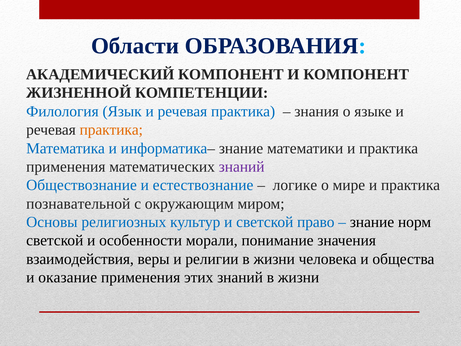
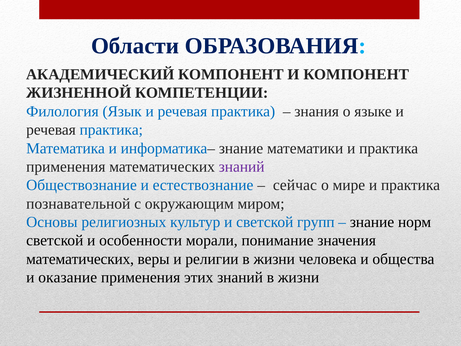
практика colour: orange -> blue (111, 130)
логике: логике -> сейчас (295, 185)
право: право -> групп (316, 222)
взаимодействия: взаимодействия -> математических (80, 259)
